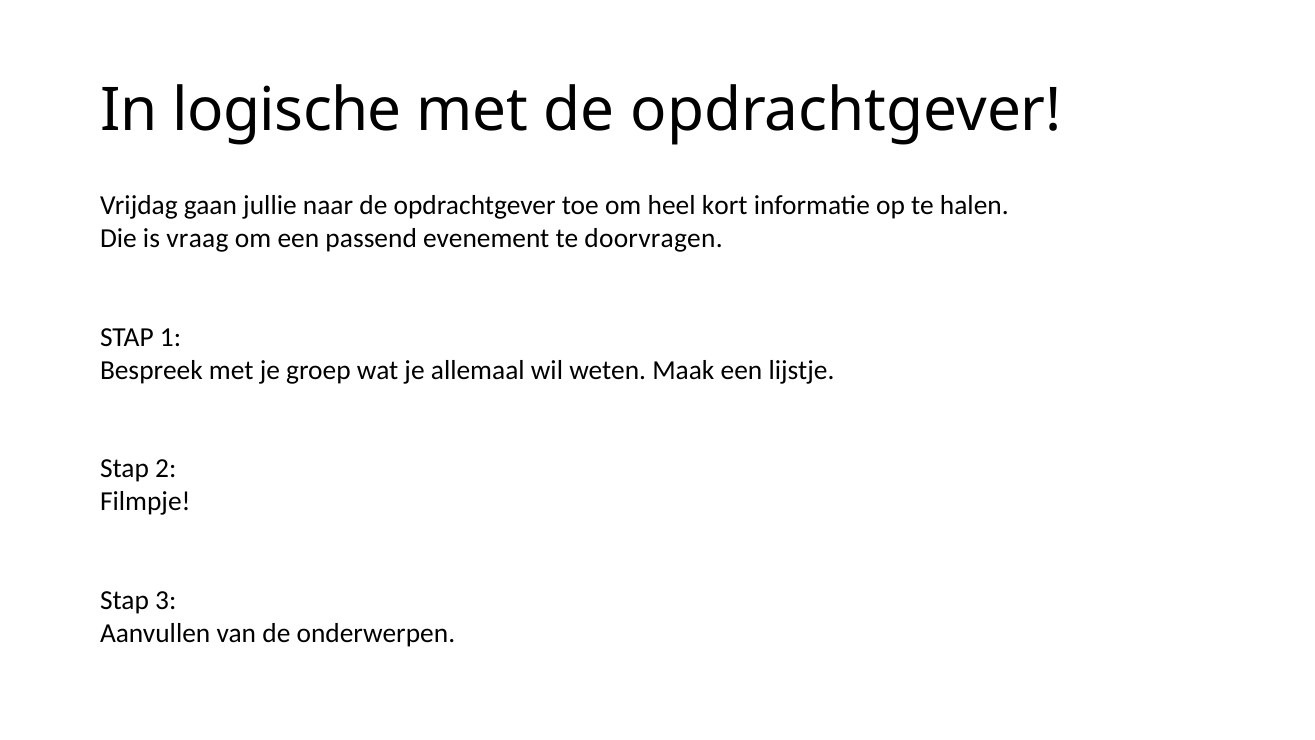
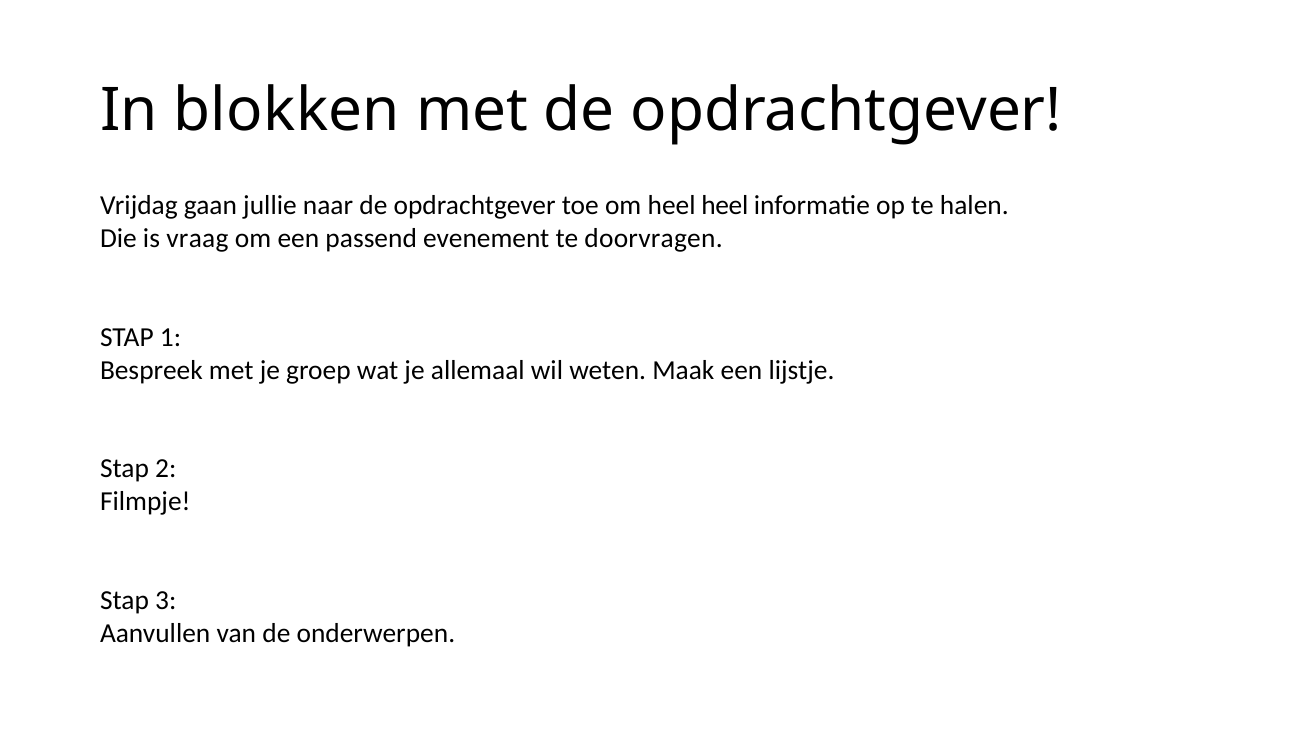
logische: logische -> blokken (287, 110)
heel kort: kort -> heel (725, 206)
